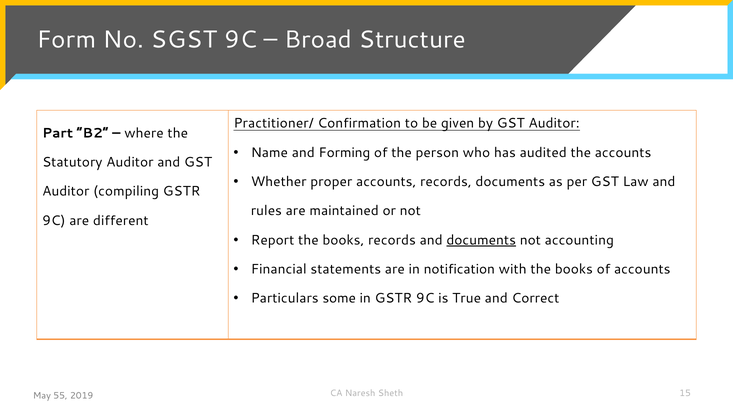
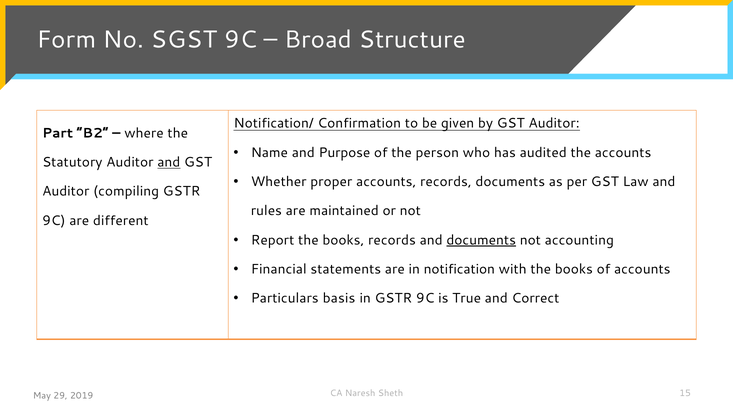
Practitioner/: Practitioner/ -> Notification/ (274, 123)
Forming: Forming -> Purpose (344, 152)
and underline: none -> present (169, 162)
some: some -> basis (339, 298)
55: 55 -> 29 (60, 395)
